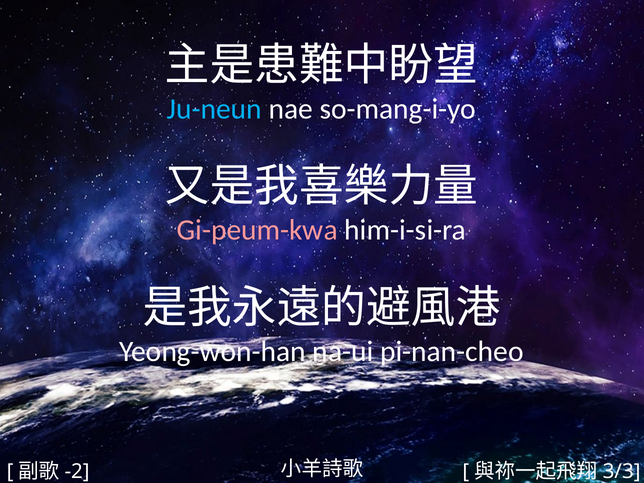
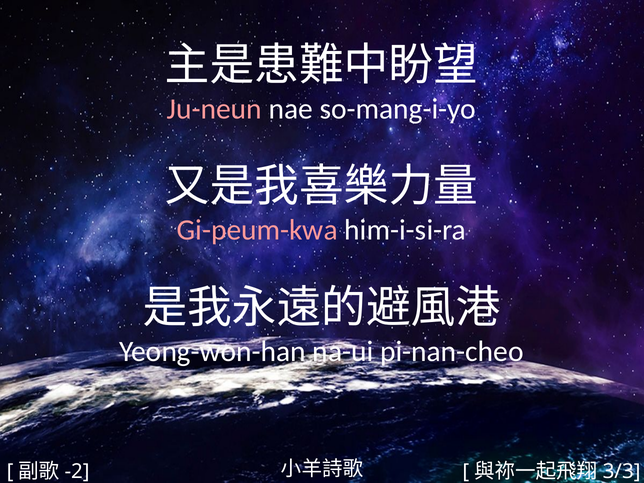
Ju-neun colour: light blue -> pink (214, 109)
